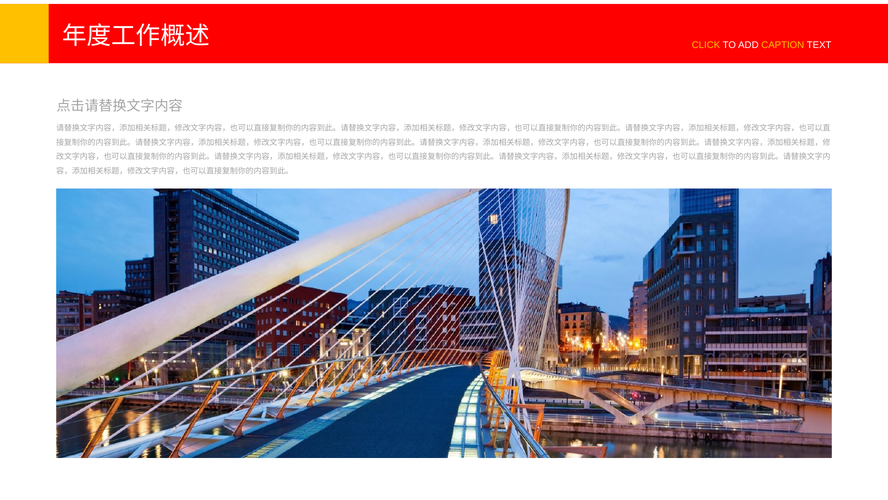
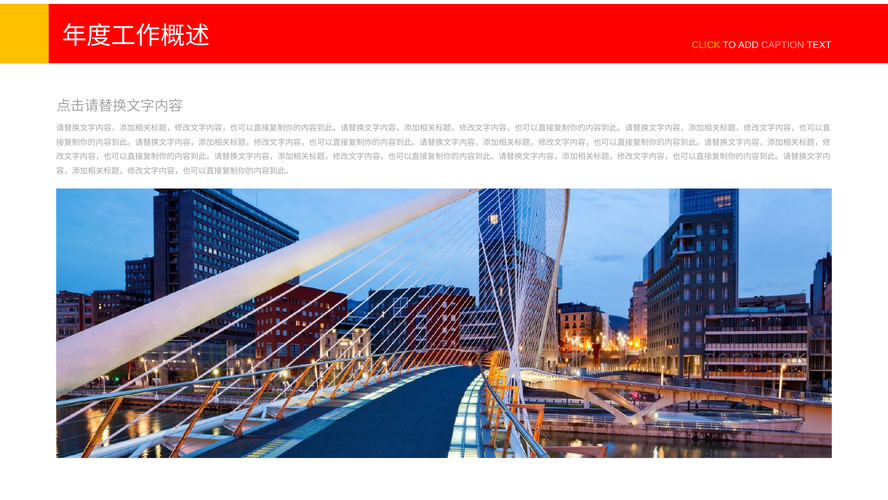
CAPTION colour: yellow -> pink (783, 45)
